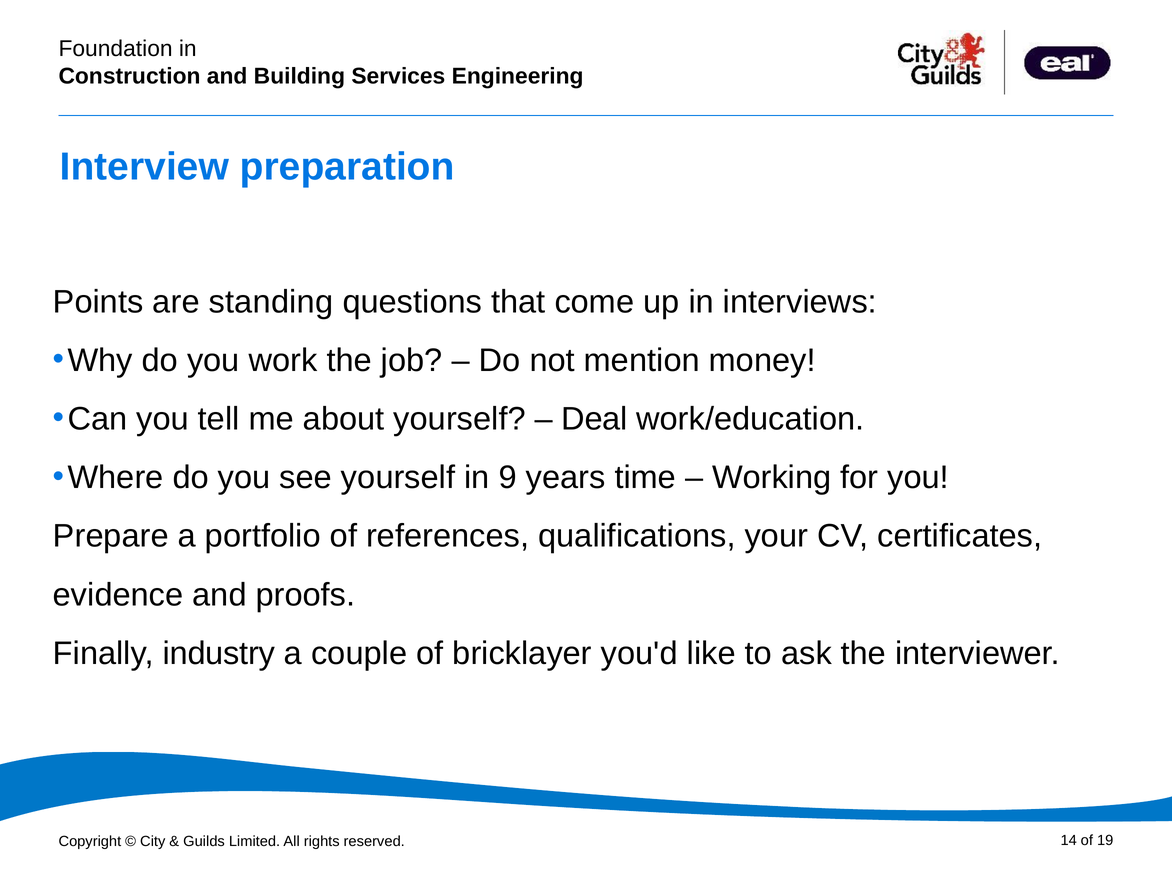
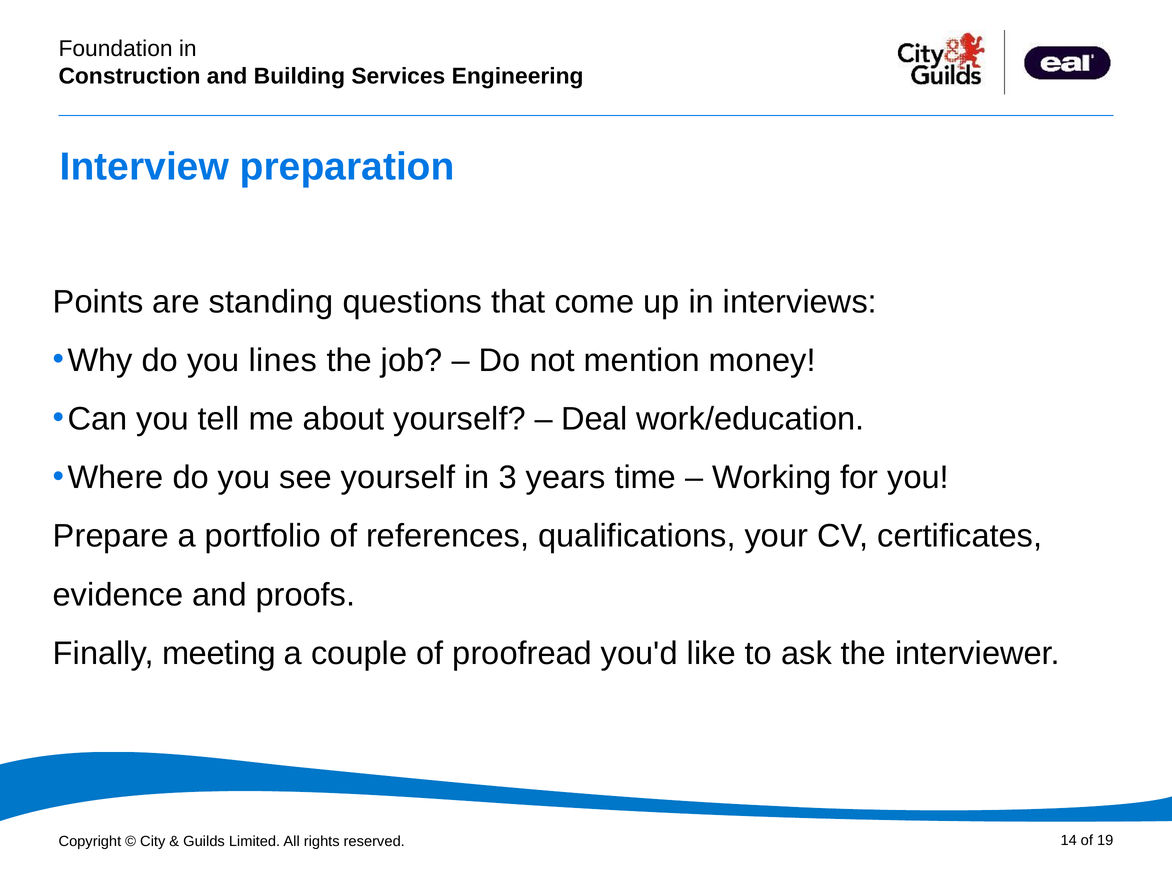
work: work -> lines (283, 360)
9: 9 -> 3 (508, 478)
industry: industry -> meeting (219, 653)
bricklayer: bricklayer -> proofread (522, 653)
